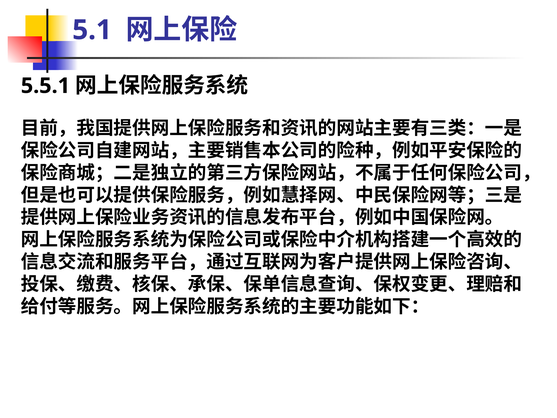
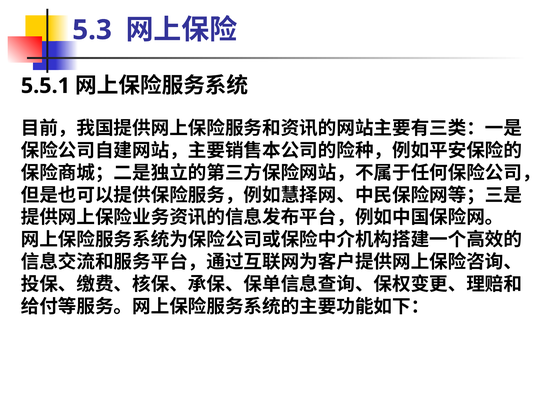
5.1: 5.1 -> 5.3 (92, 30)
